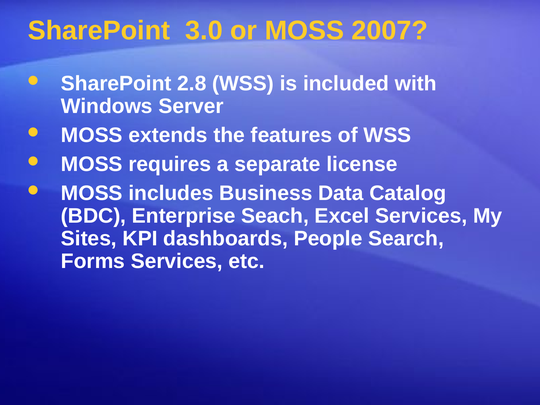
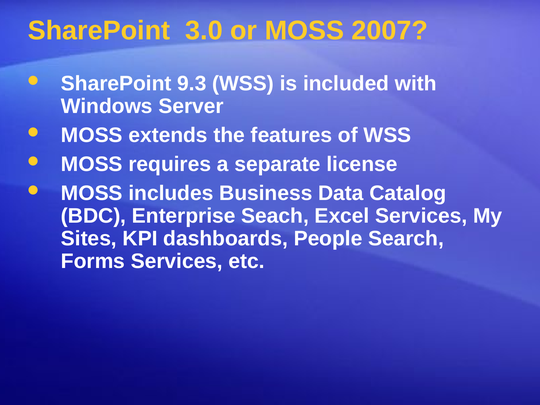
2.8: 2.8 -> 9.3 (192, 84)
